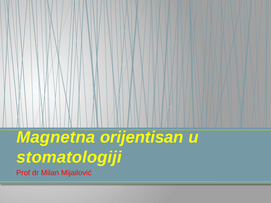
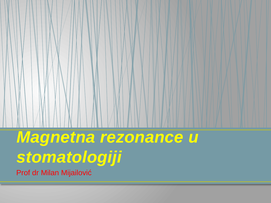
orijentisan: orijentisan -> rezonance (142, 138)
